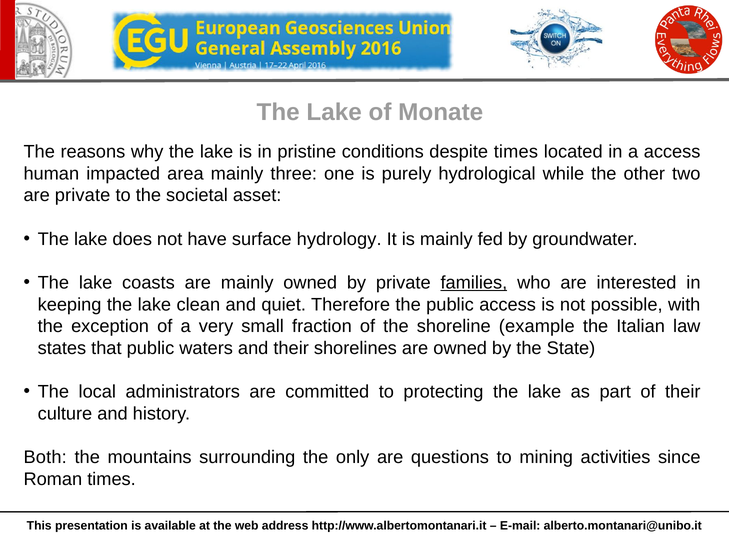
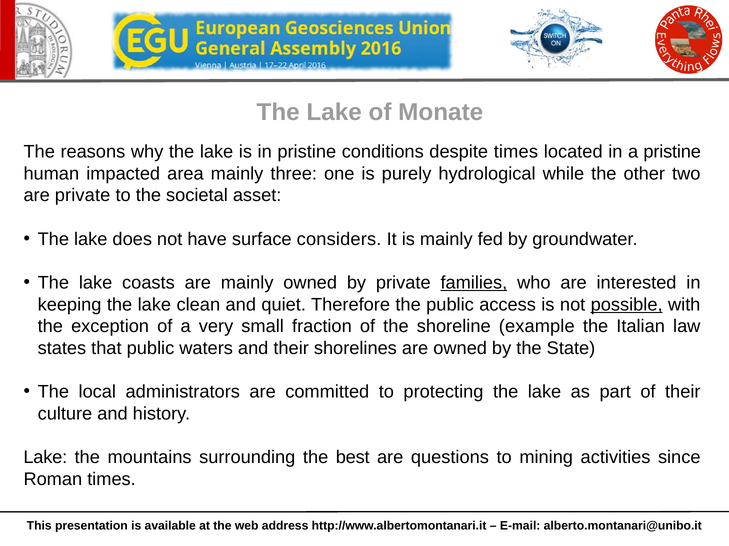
a access: access -> pristine (672, 152)
hydrology: hydrology -> considers (339, 239)
possible underline: none -> present (627, 305)
Both: Both -> Lake (45, 458)
only: only -> best (353, 458)
